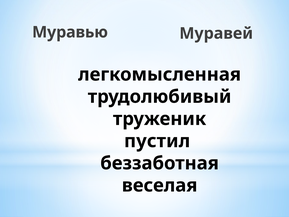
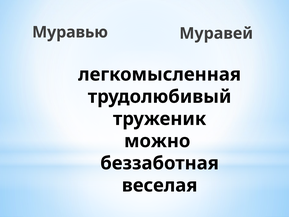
пустил: пустил -> можно (157, 141)
